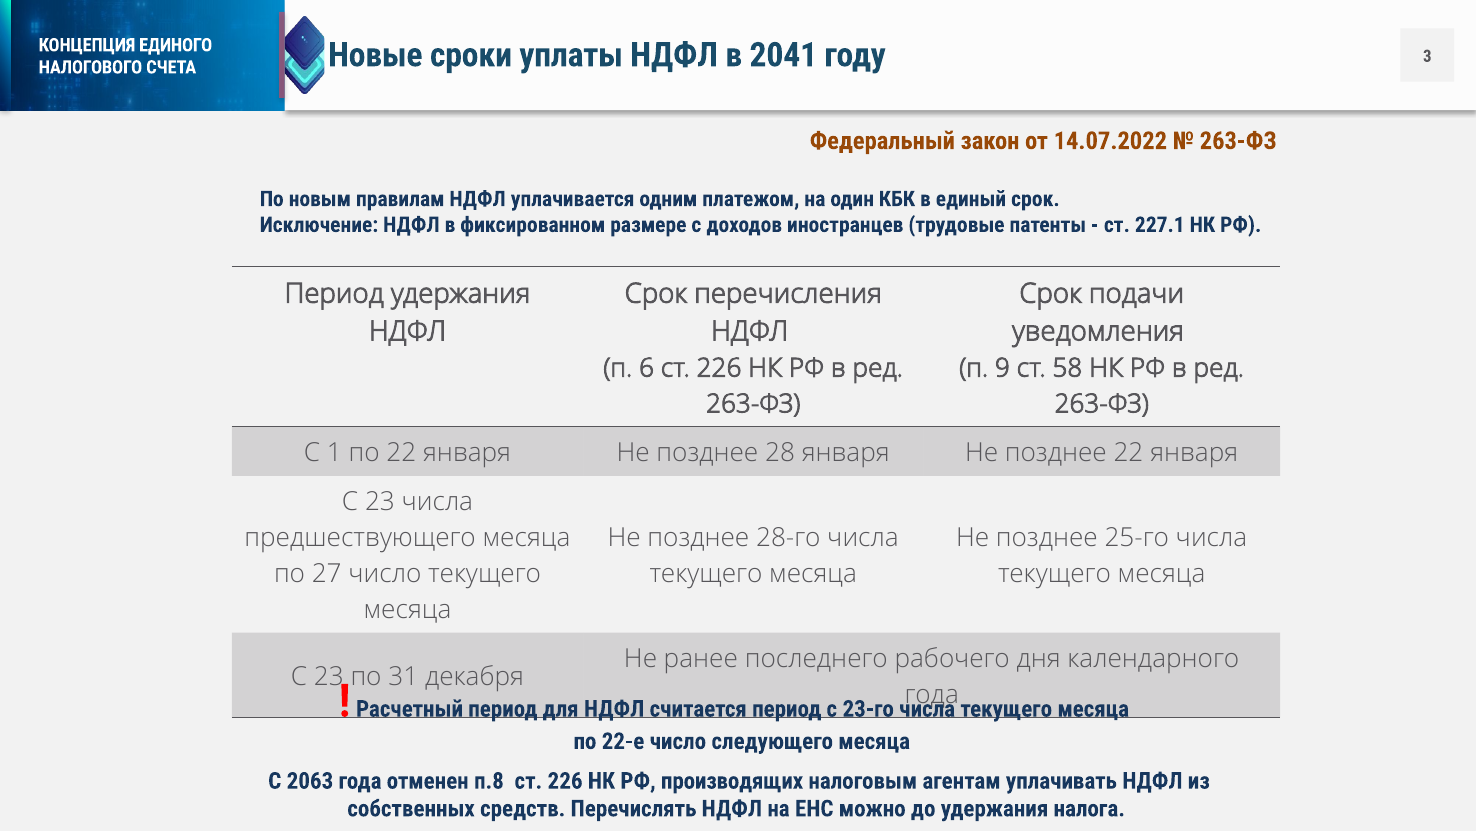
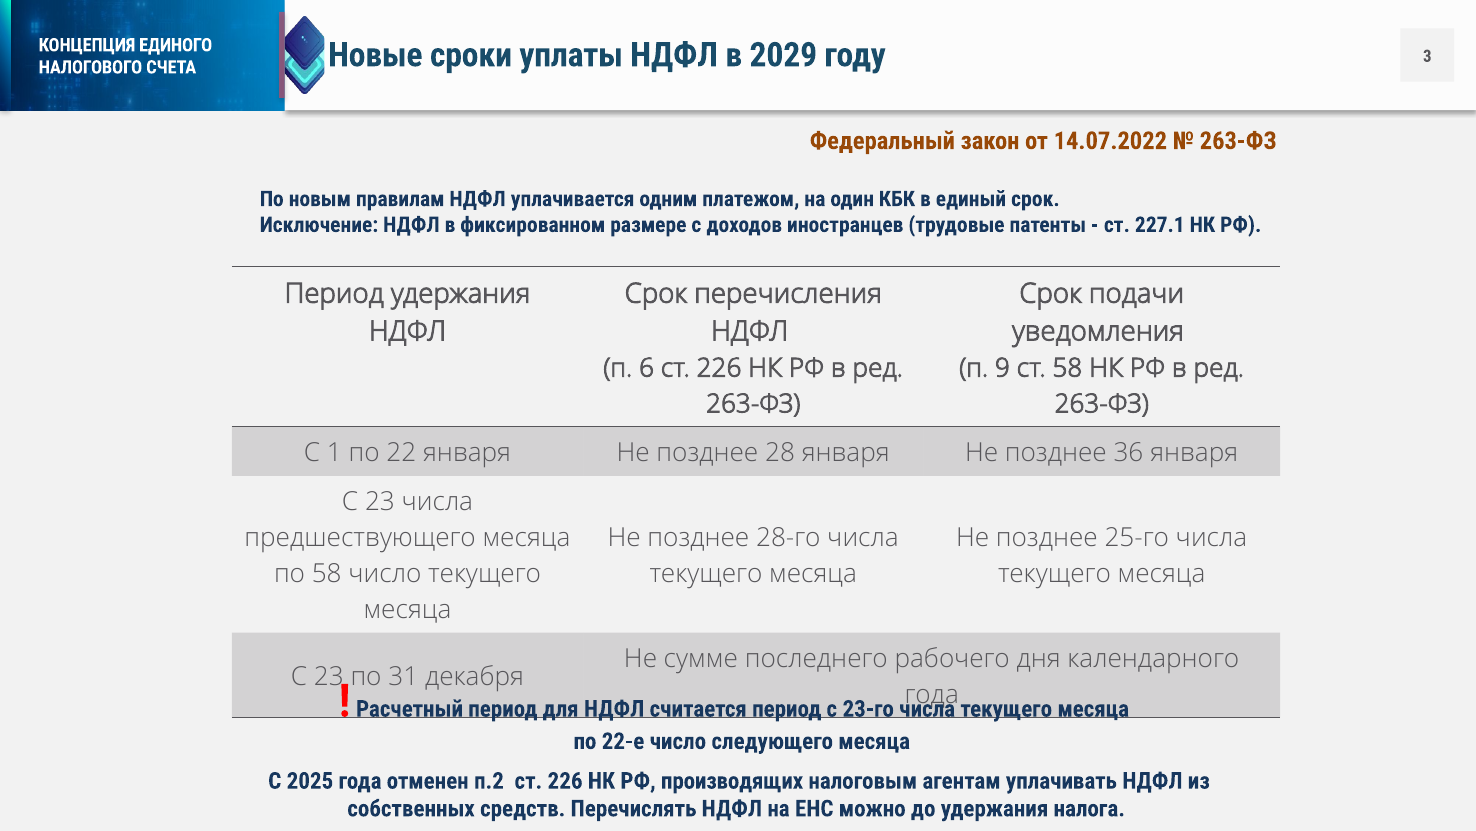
2041: 2041 -> 2029 (783, 55)
позднее 22: 22 -> 36 (1128, 452)
по 27: 27 -> 58 (327, 573)
ранее: ранее -> сумме (701, 658)
2063: 2063 -> 2025 (310, 780)
п.8: п.8 -> п.2 (489, 780)
